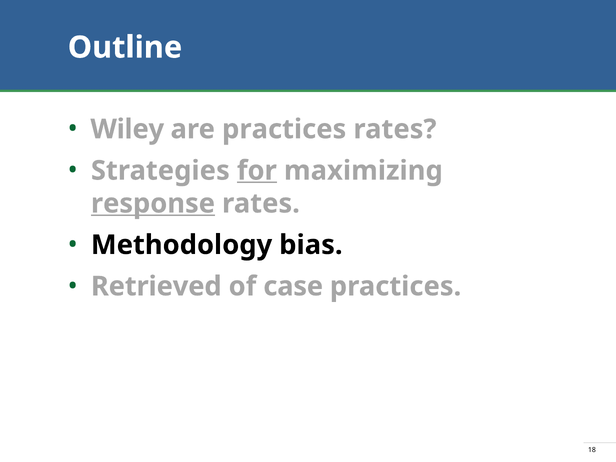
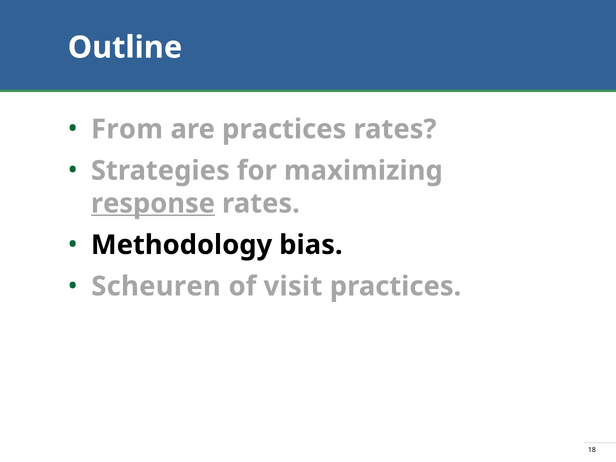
Wiley: Wiley -> From (127, 129)
for underline: present -> none (257, 171)
Retrieved: Retrieved -> Scheuren (156, 286)
case: case -> visit (293, 286)
